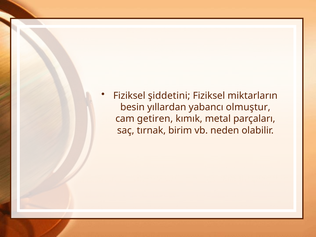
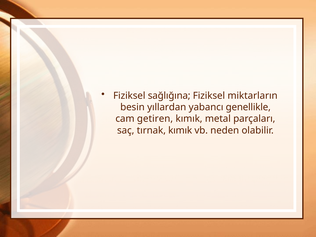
şiddetini: şiddetini -> sağlığına (169, 96)
olmuştur: olmuştur -> genellikle (248, 107)
tırnak birim: birim -> kımık (180, 130)
